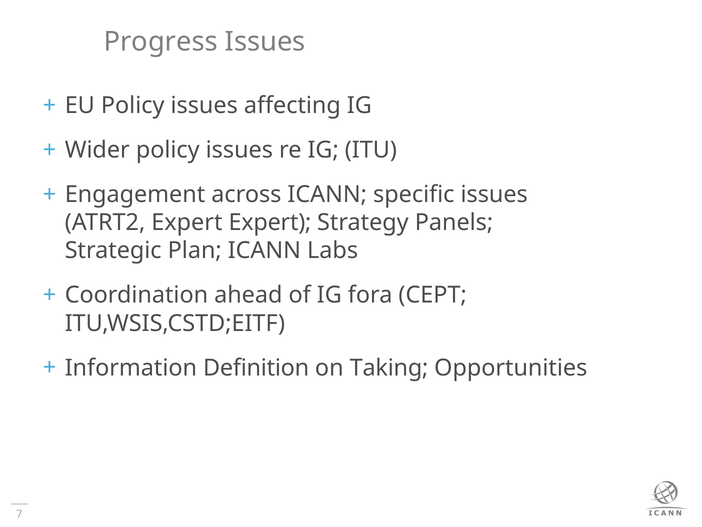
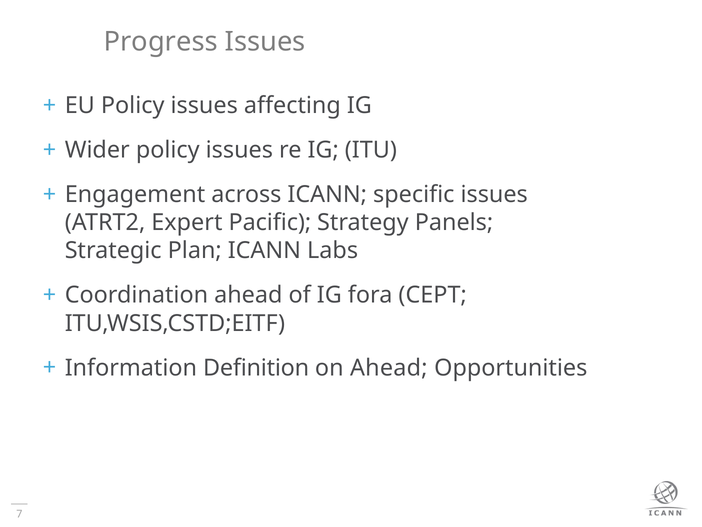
Expert Expert: Expert -> Pacific (270, 222)
on Taking: Taking -> Ahead (389, 367)
